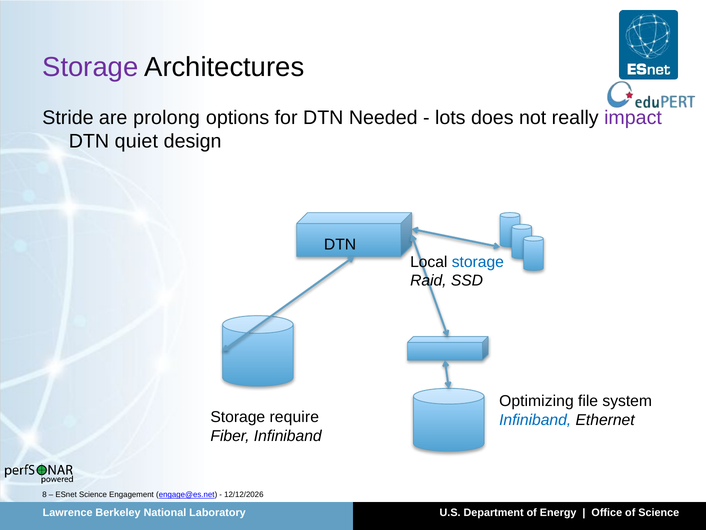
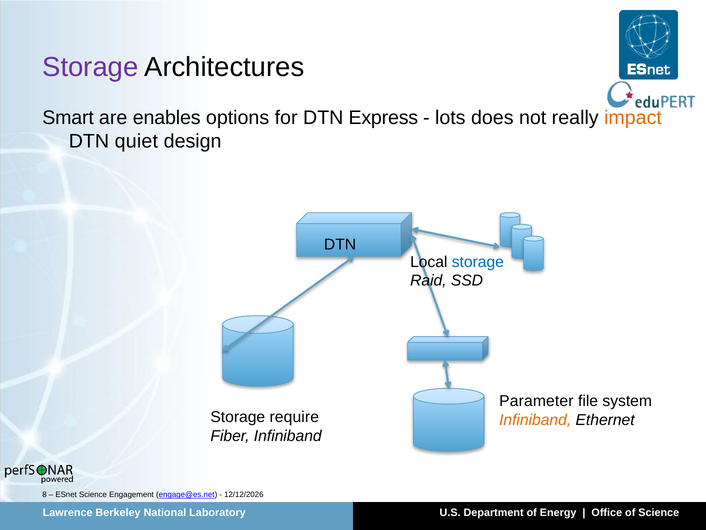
Stride: Stride -> Smart (68, 118)
prolong: prolong -> enables (167, 118)
Needed: Needed -> Express (383, 118)
impact colour: purple -> orange (633, 118)
Optimizing: Optimizing -> Parameter (536, 401)
Infiniband colour: blue -> orange (535, 420)
